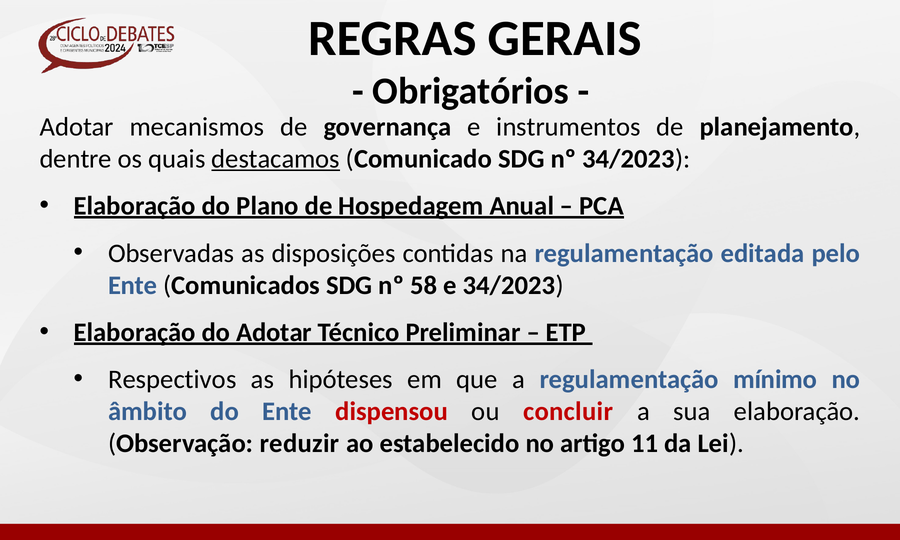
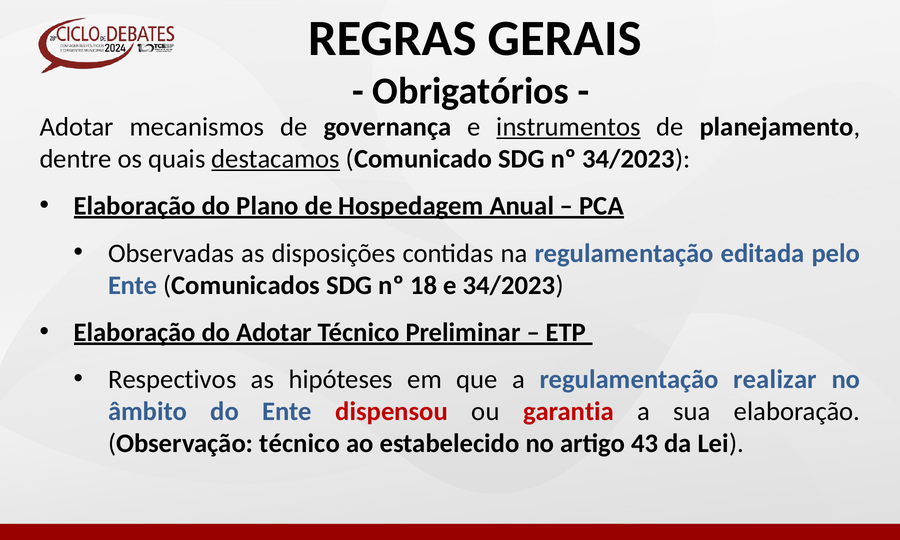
instrumentos underline: none -> present (568, 127)
58: 58 -> 18 (424, 285)
mínimo: mínimo -> realizar (775, 380)
concluir: concluir -> garantia (568, 412)
Observação reduzir: reduzir -> técnico (300, 444)
11: 11 -> 43 (645, 444)
